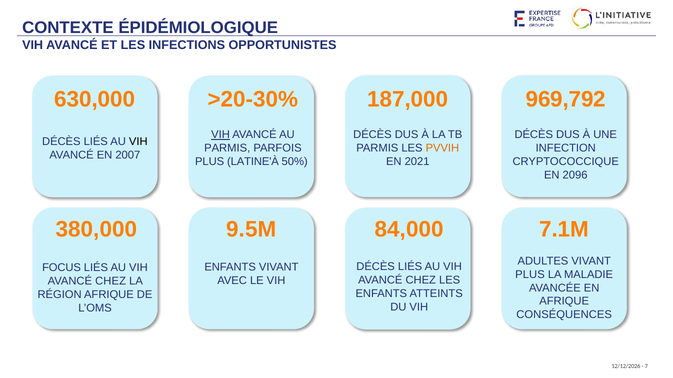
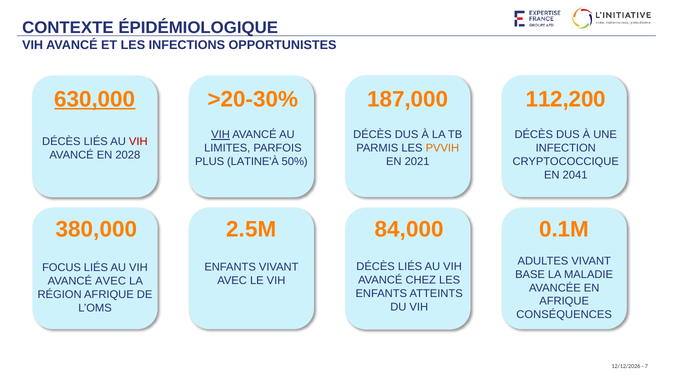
630,000 underline: none -> present (95, 99)
969,792: 969,792 -> 112,200 (566, 99)
VIH colour: black -> red (138, 142)
PARMIS: PARMIS -> LIMITES (227, 148)
2007: 2007 -> 2028 (128, 155)
2096: 2096 -> 2041 (575, 175)
9.5M: 9.5M -> 2.5M (251, 230)
7.1M: 7.1M -> 0.1M (564, 230)
PLUS: PLUS -> BASE (530, 275)
CHEZ: CHEZ -> AVEC (111, 282)
